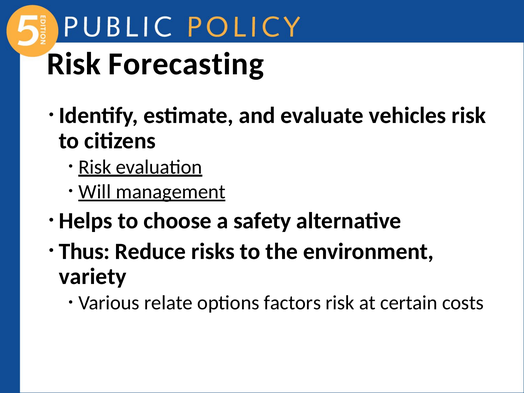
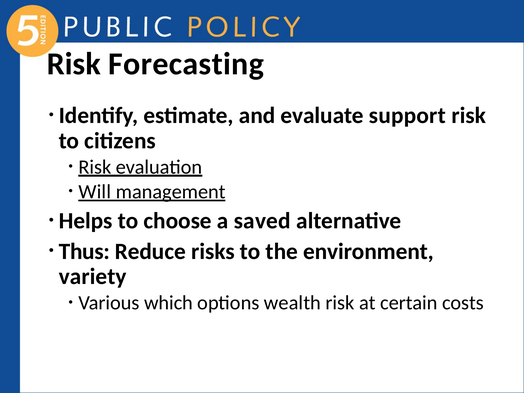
vehicles: vehicles -> support (407, 115)
safety: safety -> saved (262, 221)
relate: relate -> which (169, 303)
factors: factors -> wealth (292, 303)
